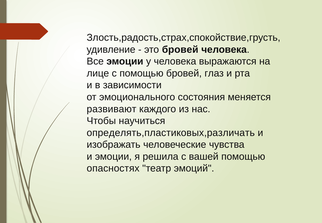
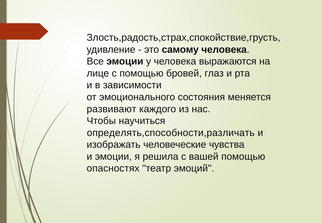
это бровей: бровей -> самому (180, 50)
определять,пластиковых,различать: определять,пластиковых,различать -> определять,способности,различать (171, 133)
